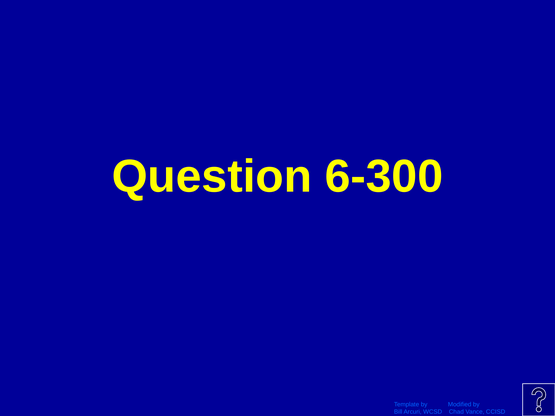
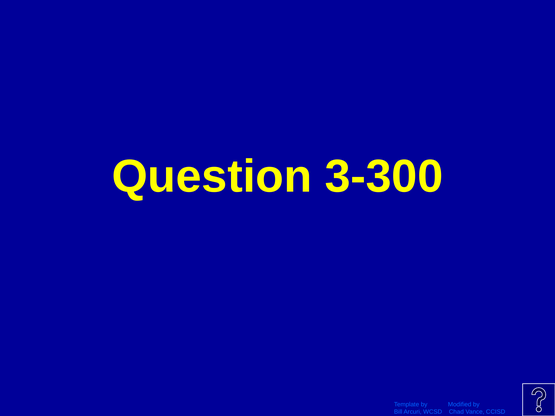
6-300: 6-300 -> 3-300 (384, 177)
